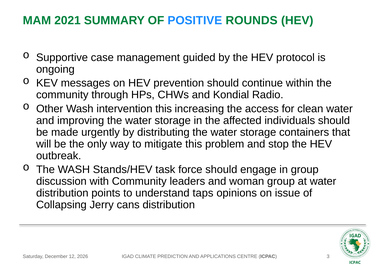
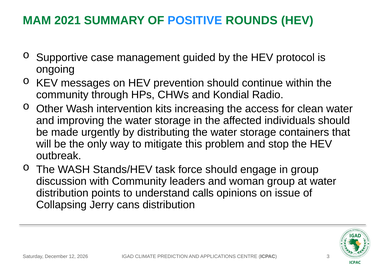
intervention this: this -> kits (164, 109)
taps: taps -> calls (203, 193)
